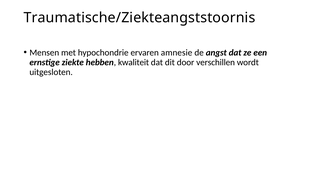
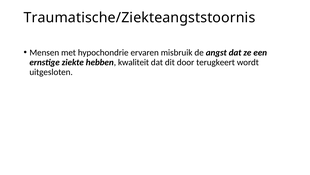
amnesie: amnesie -> misbruik (177, 52)
verschillen: verschillen -> terugkeert (216, 62)
